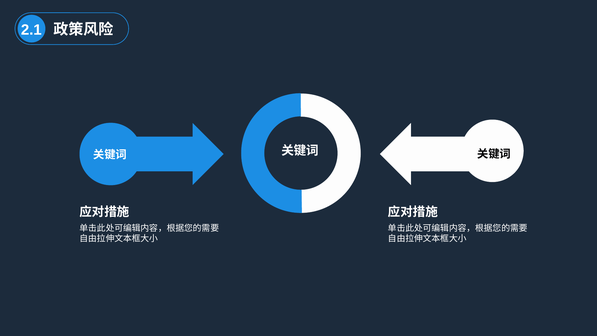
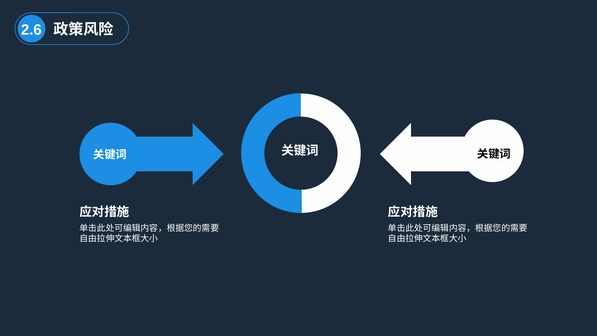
2.1: 2.1 -> 2.6 (31, 30)
